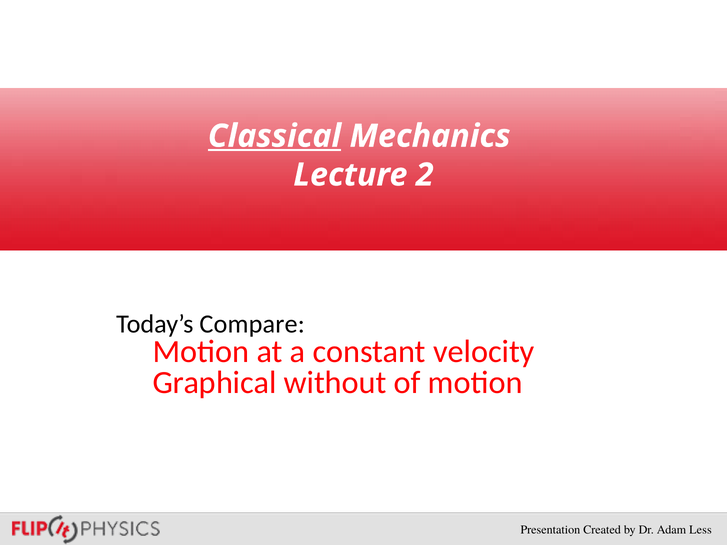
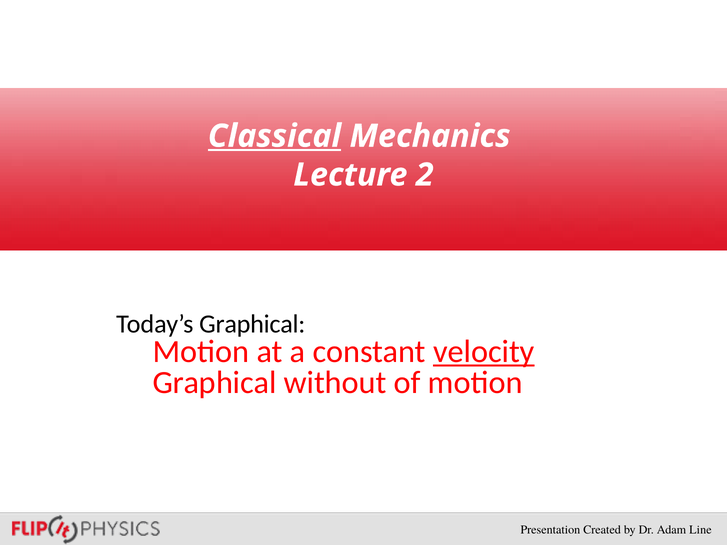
Today’s Compare: Compare -> Graphical (252, 324)
velocity underline: none -> present (484, 352)
Less: Less -> Line (700, 530)
